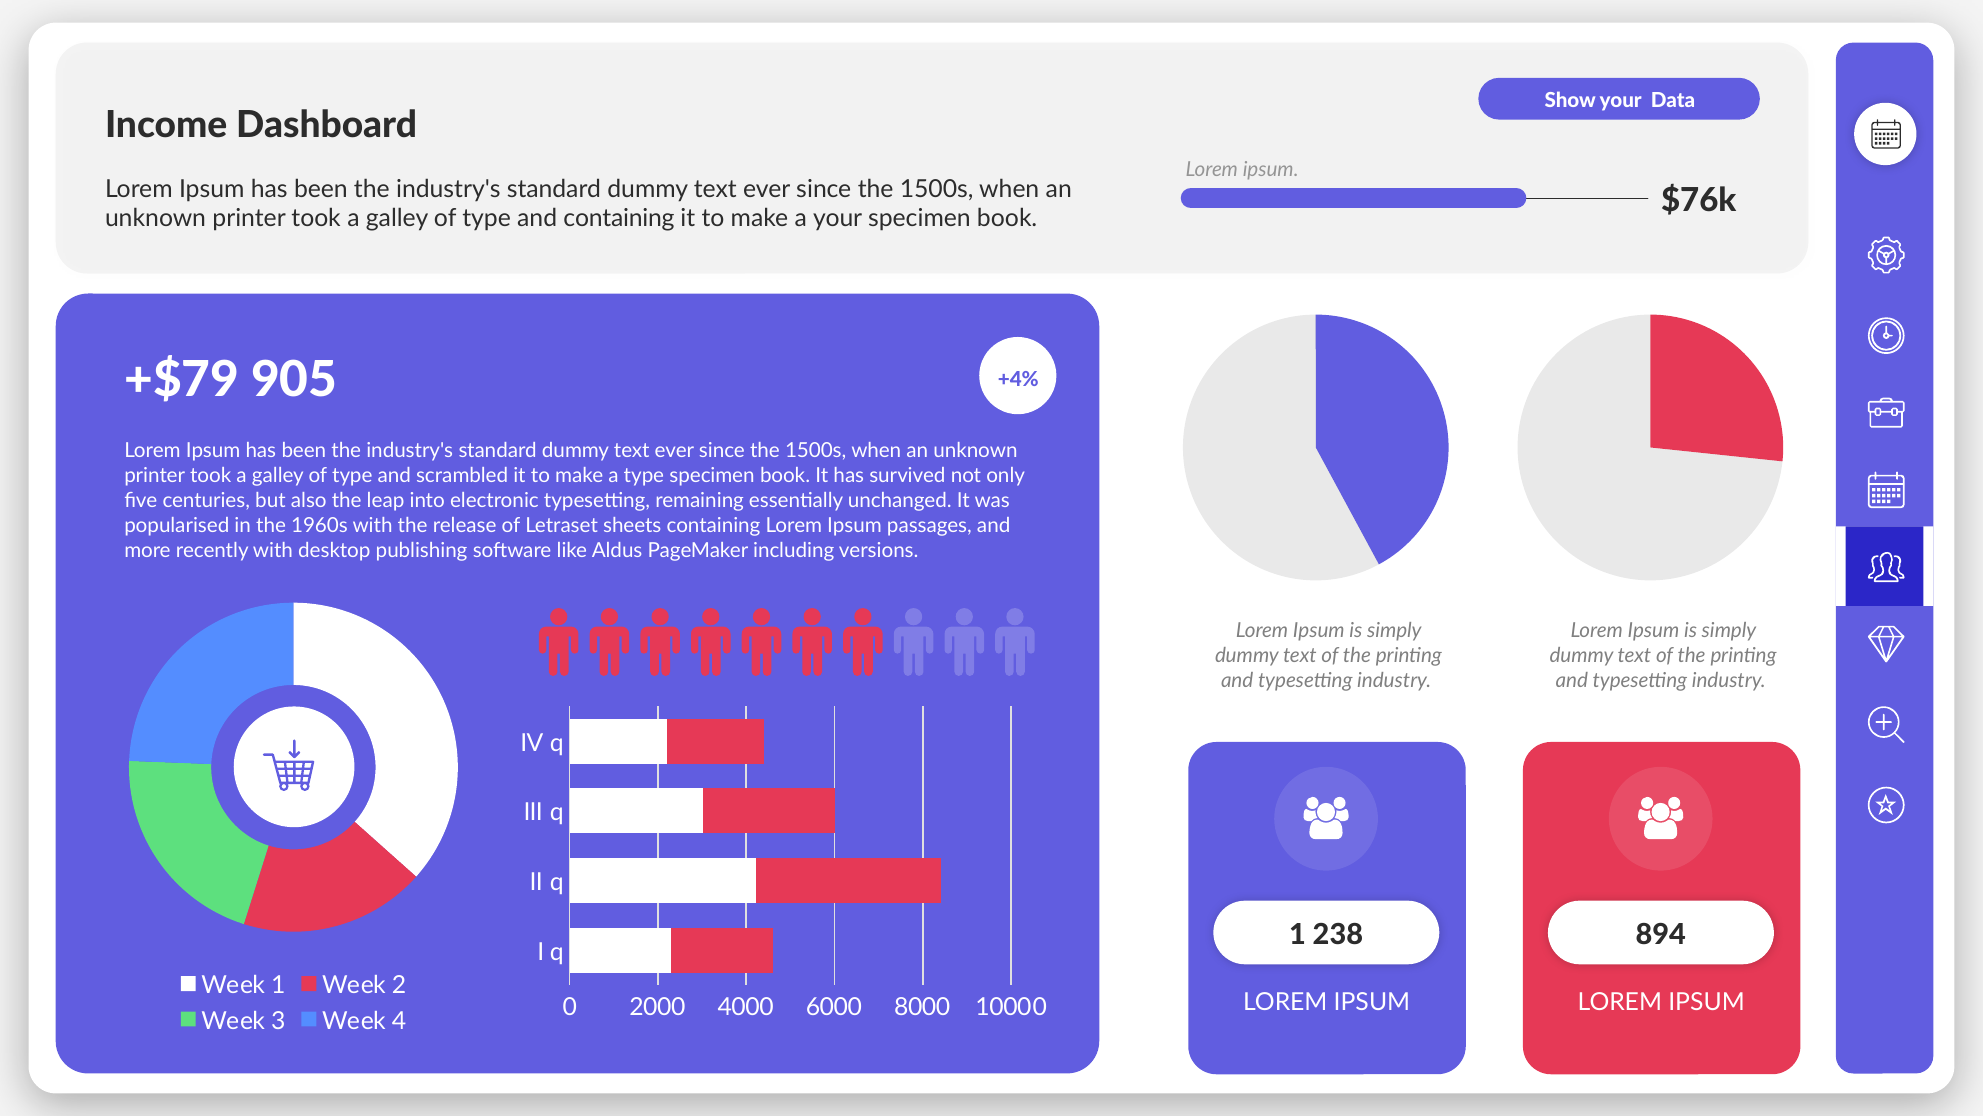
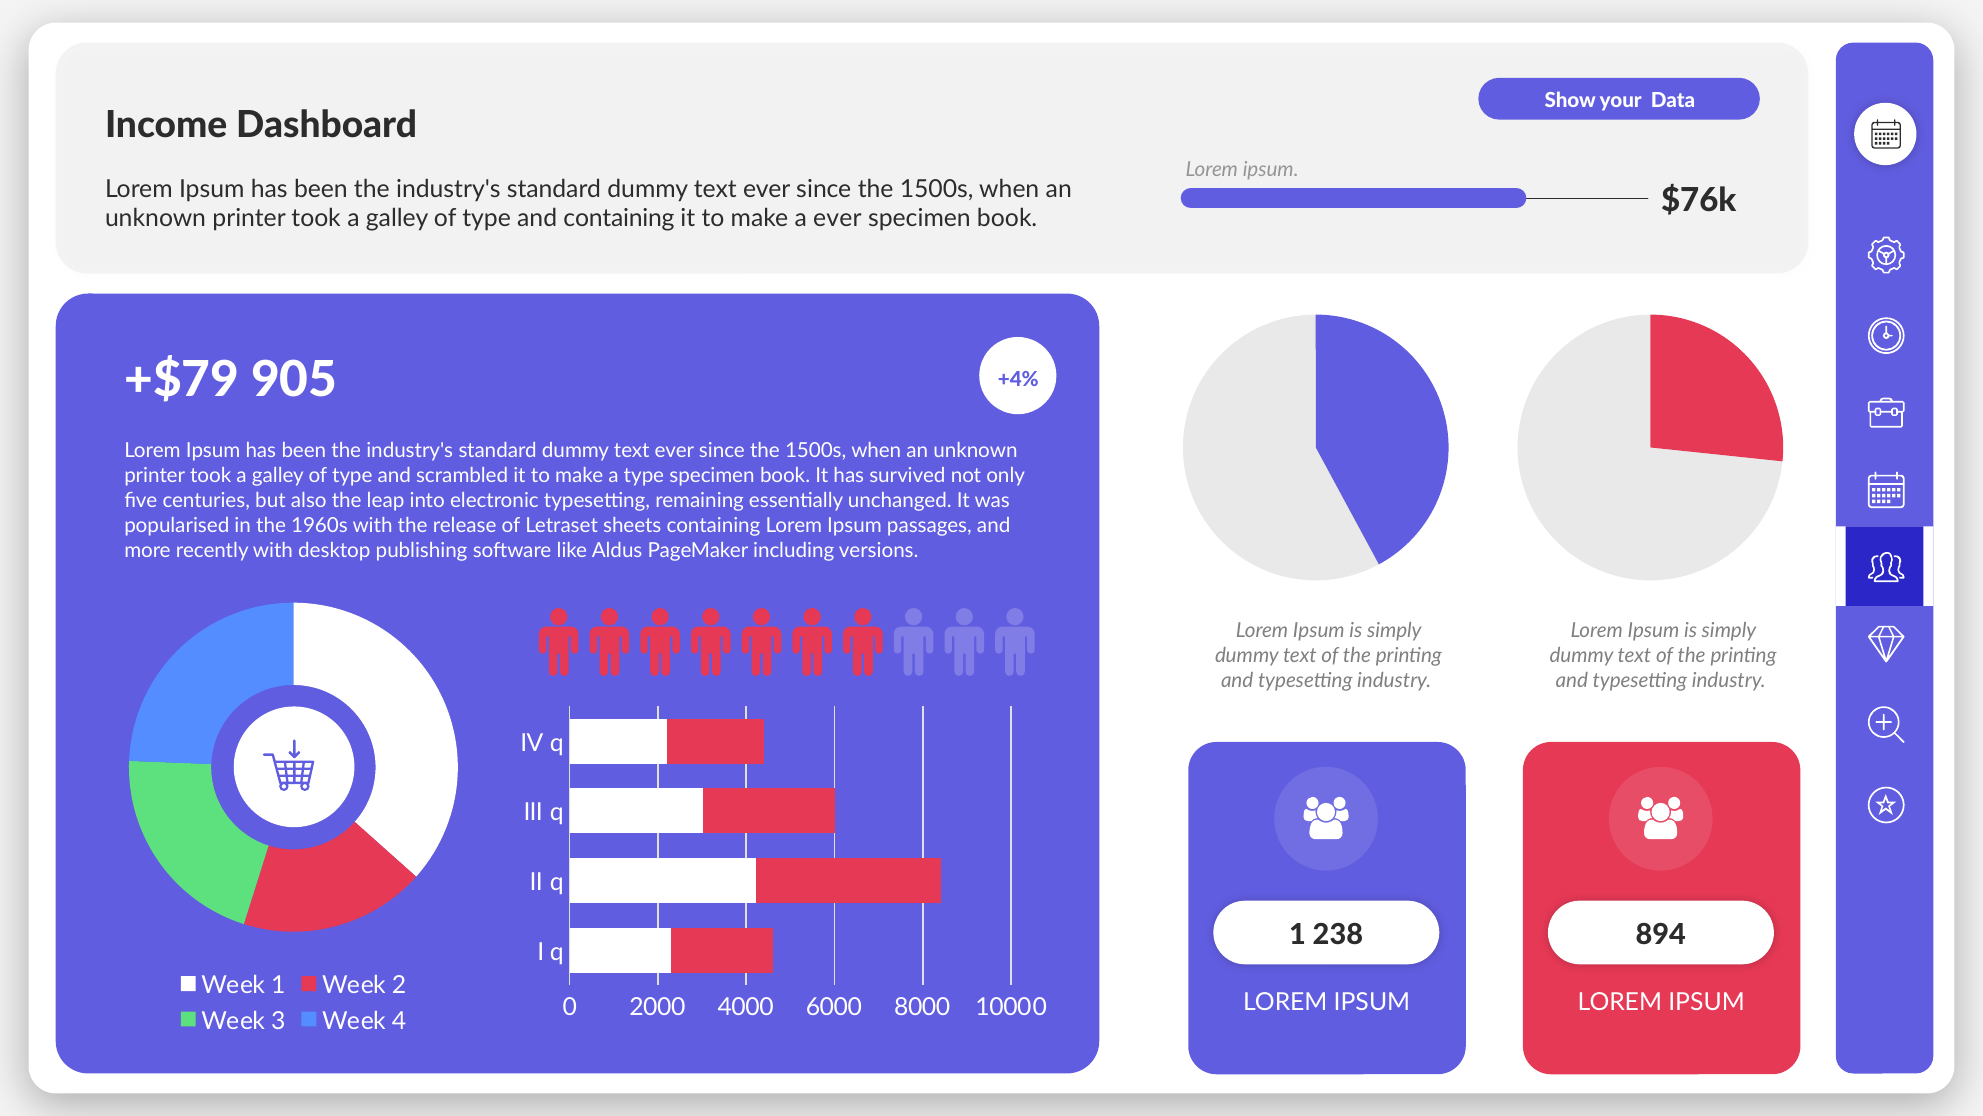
a your: your -> ever (837, 219)
